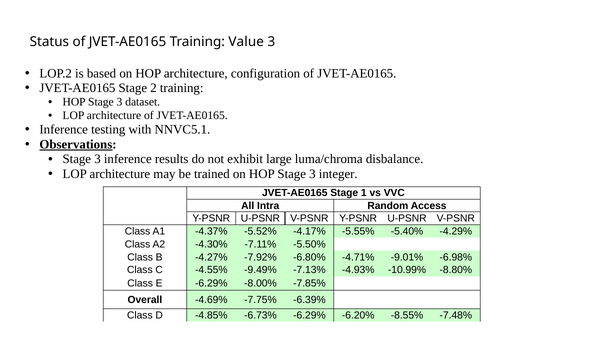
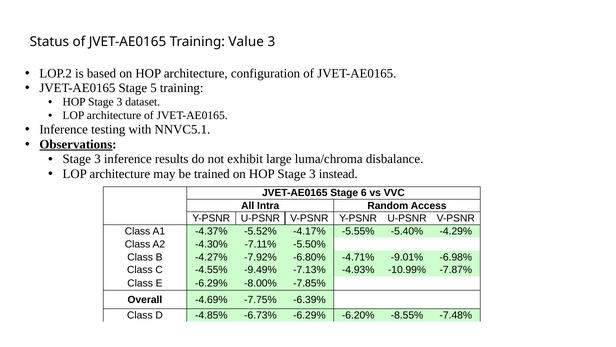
2: 2 -> 5 (154, 88)
integer: integer -> instead (338, 174)
1: 1 -> 6 (364, 193)
-8.80%: -8.80% -> -7.87% (456, 270)
